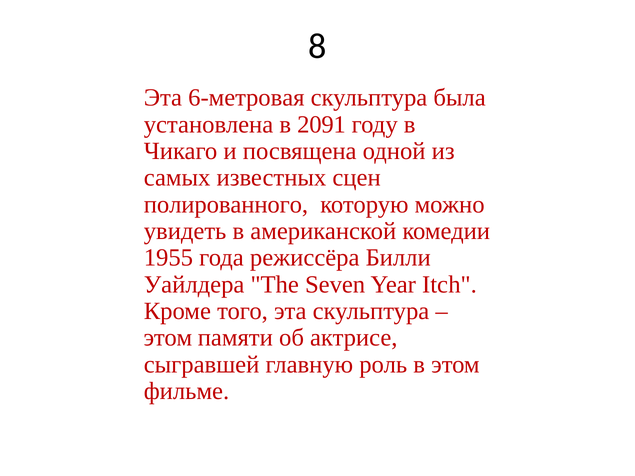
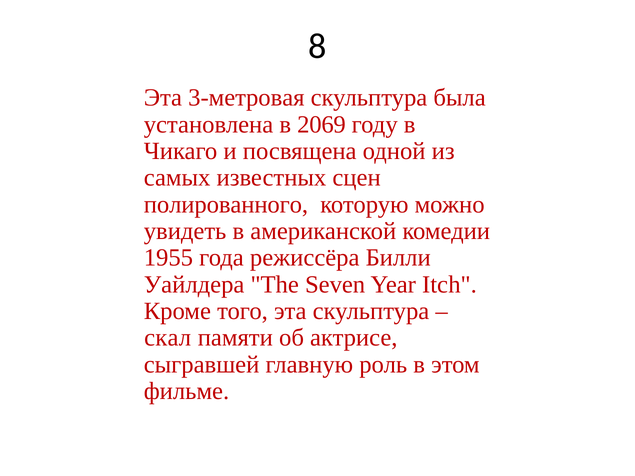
6-метровая: 6-метровая -> 3-метровая (246, 98)
2091: 2091 -> 2069 (321, 124)
этом: этом -> скал (168, 338)
